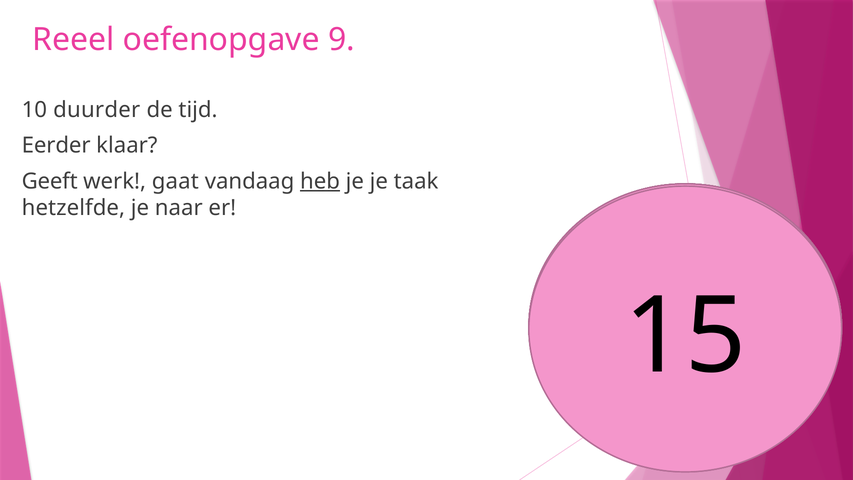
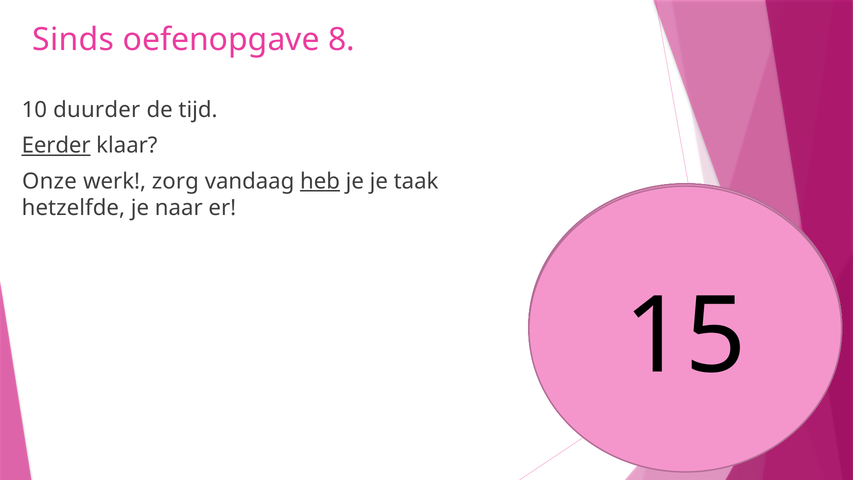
Reeel: Reeel -> Sinds (73, 40)
9: 9 -> 8 (341, 40)
Eerder underline: none -> present (56, 146)
Geeft: Geeft -> Onze (49, 181)
gaat: gaat -> zorg (175, 181)
